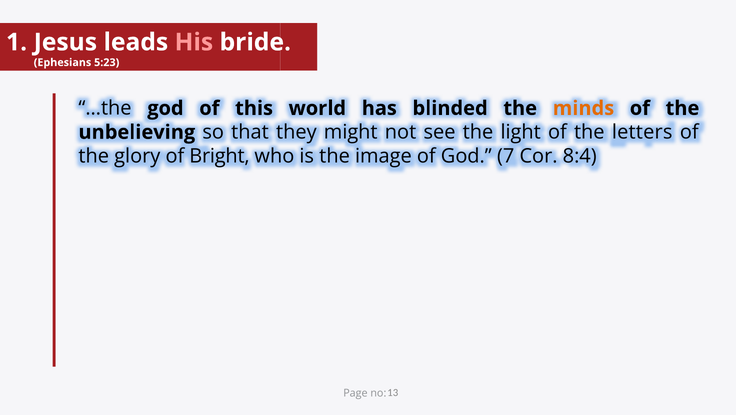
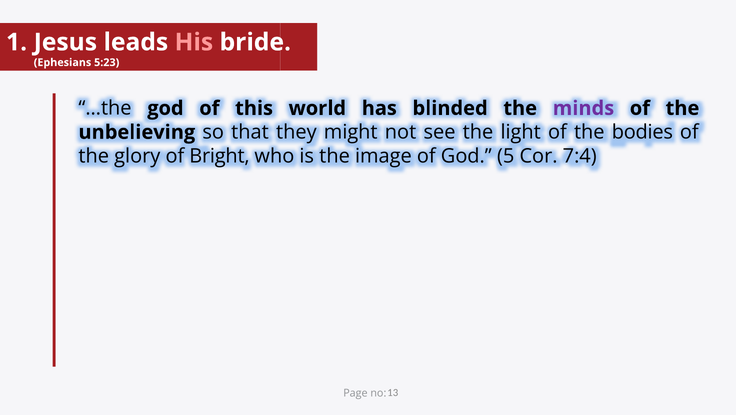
minds colour: orange -> purple (583, 108)
letters: letters -> bodies (642, 132)
7: 7 -> 5 (506, 156)
8:4: 8:4 -> 7:4 (580, 156)
